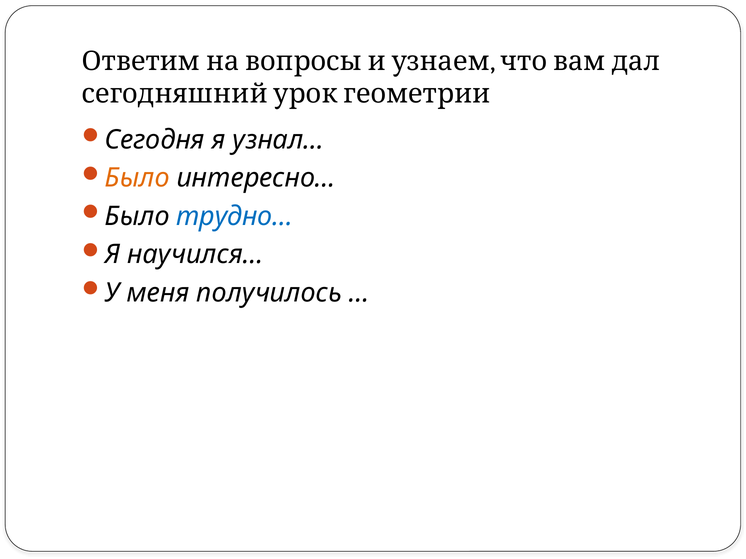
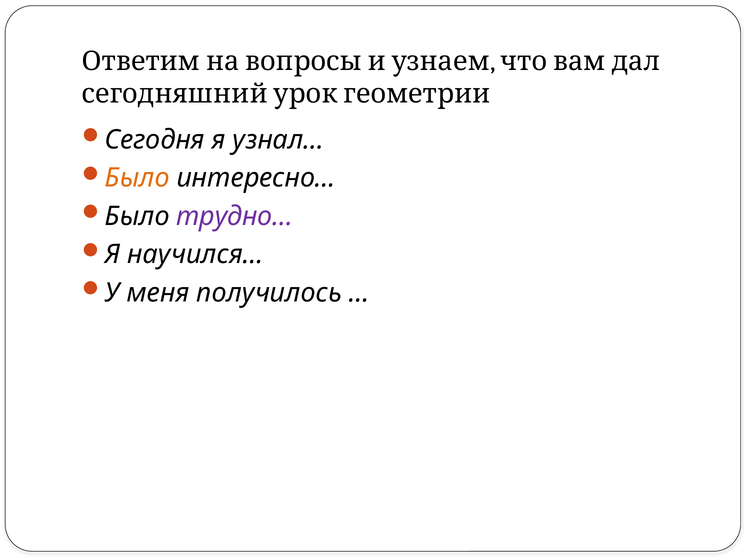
трудно… colour: blue -> purple (235, 216)
